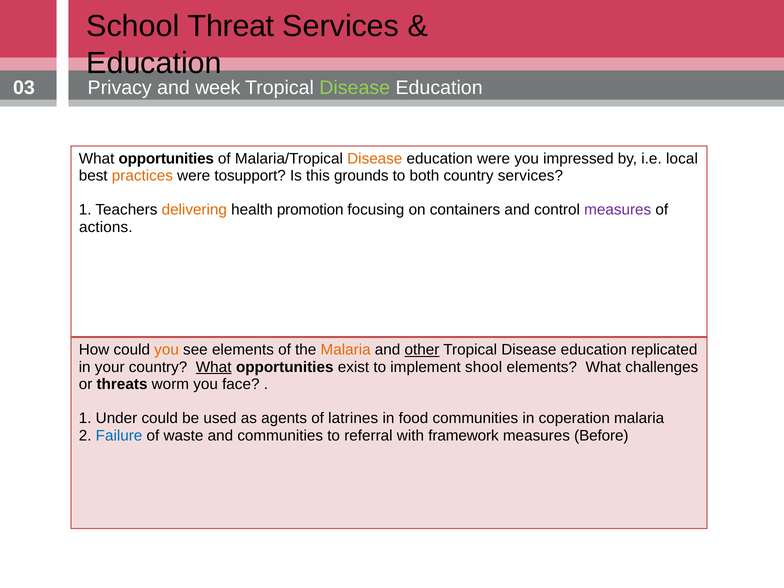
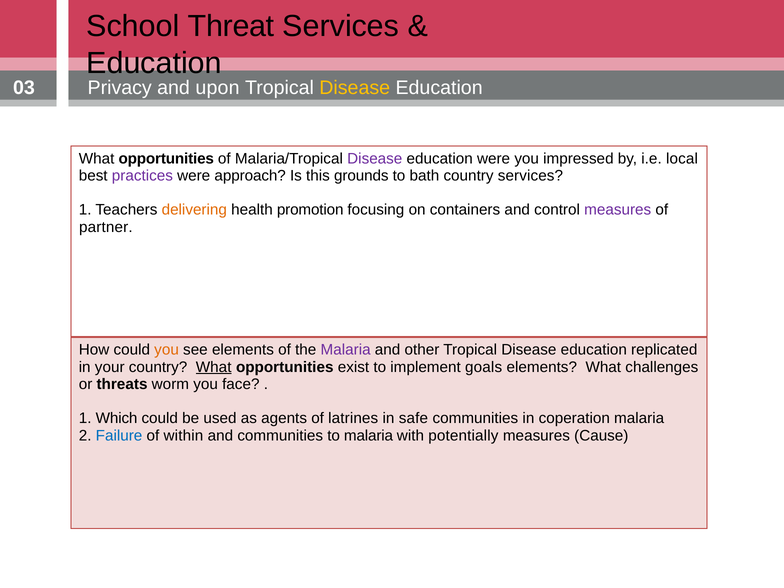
week: week -> upon (218, 88)
Disease colour: light green -> yellow (355, 88)
Disease colour: orange -> purple (375, 159)
practices colour: orange -> purple (142, 176)
tosupport: tosupport -> approach (250, 176)
both: both -> bath (424, 176)
actions: actions -> partner (106, 227)
Malaria colour: orange -> purple (346, 350)
other underline: present -> none (422, 350)
shool: shool -> goals (484, 367)
Under: Under -> Which (117, 418)
food: food -> safe (413, 418)
waste: waste -> within (183, 436)
to referral: referral -> malaria (369, 436)
framework: framework -> potentially (463, 436)
Before: Before -> Cause (601, 436)
